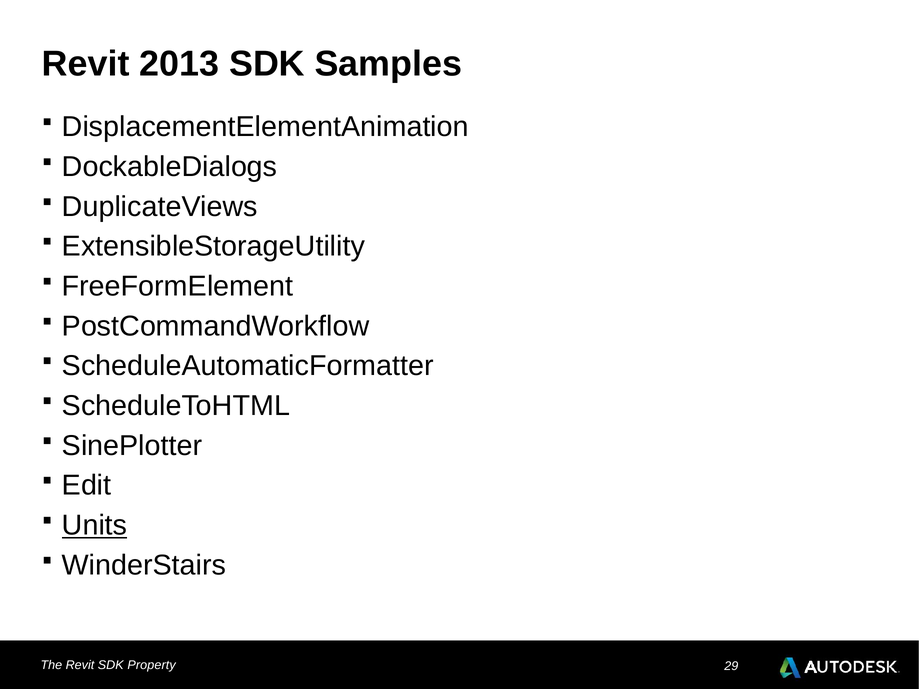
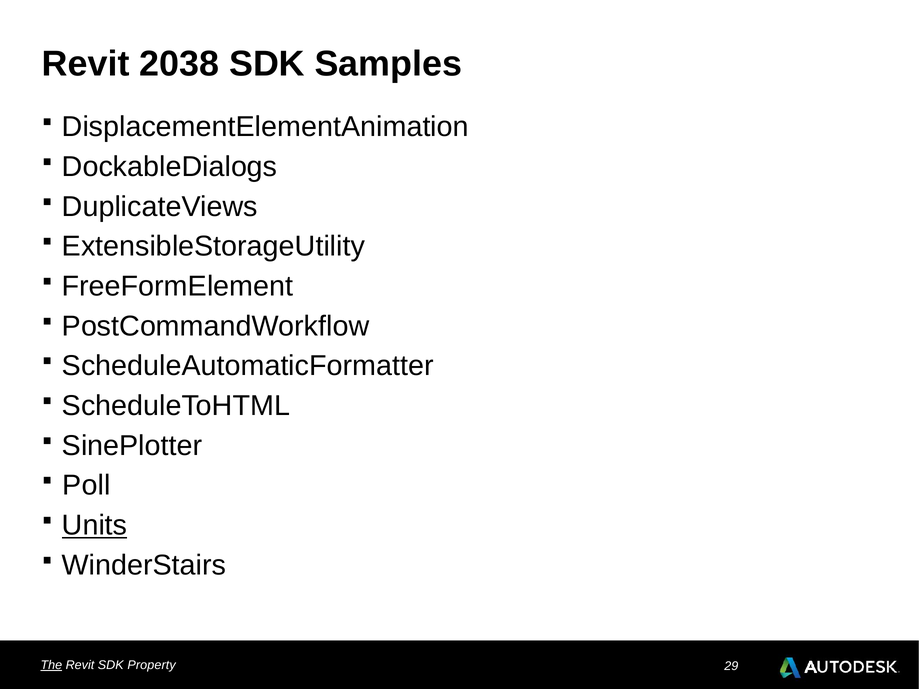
2013: 2013 -> 2038 (179, 64)
Edit: Edit -> Poll (86, 486)
The underline: none -> present (51, 665)
